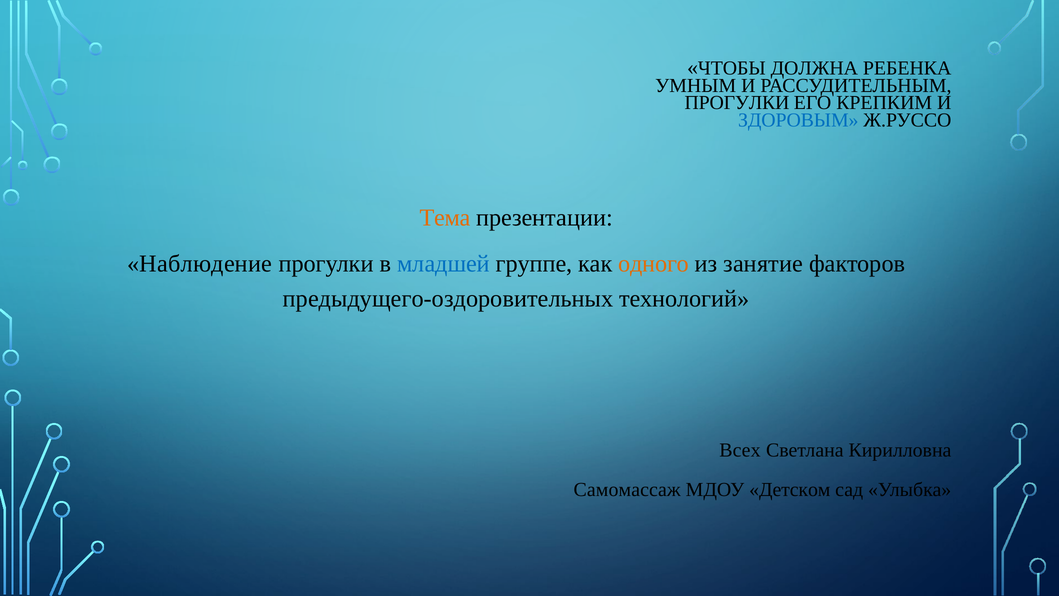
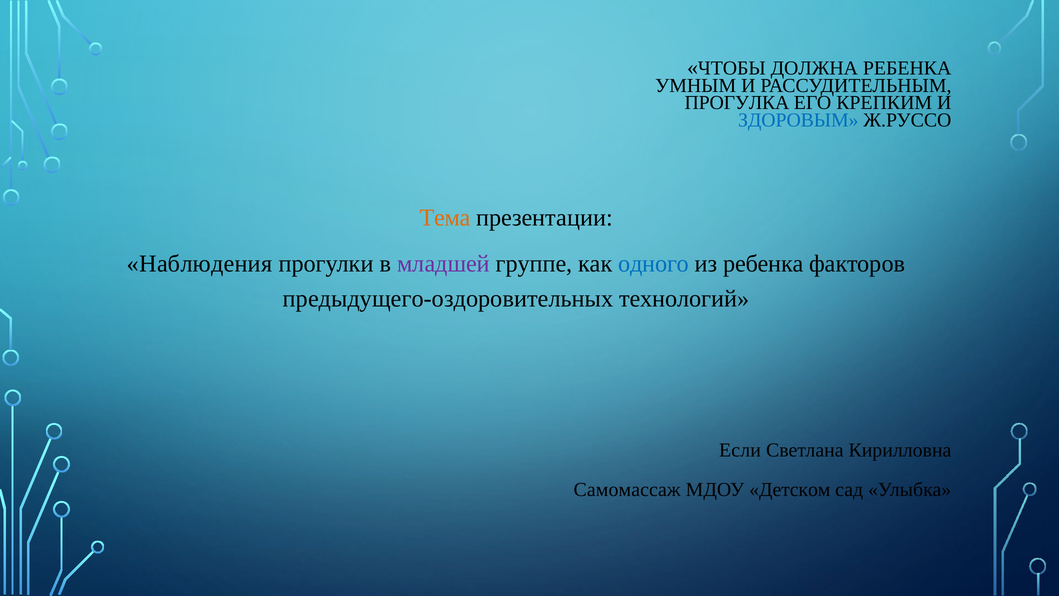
ПРОГУЛКИ: ПРОГУЛКИ -> ПРОГУЛКА (737, 103)
Наблюдение: Наблюдение -> Наблюдения (200, 264)
младшей colour: blue -> purple (444, 264)
одного colour: orange -> blue (654, 264)
из занятие: занятие -> ребенка (763, 264)
Всех: Всех -> Если (740, 450)
